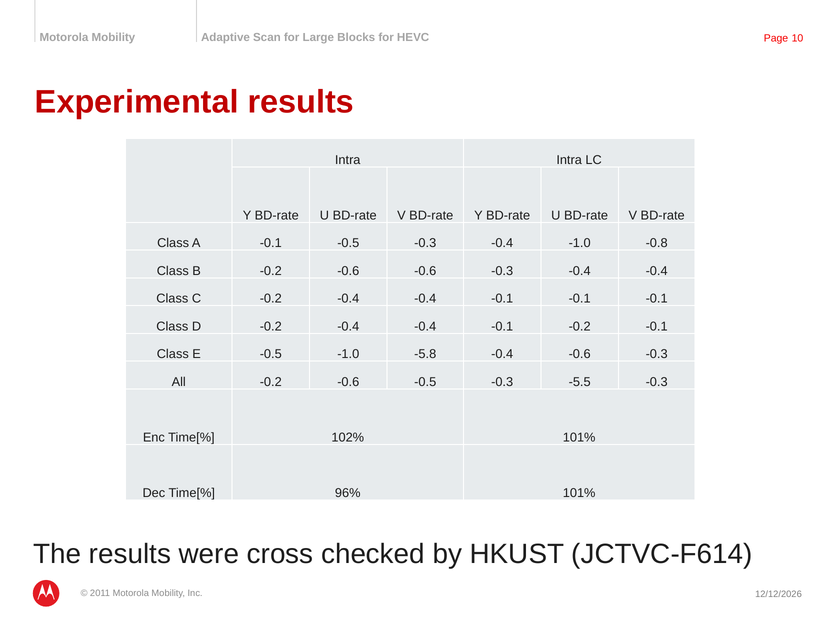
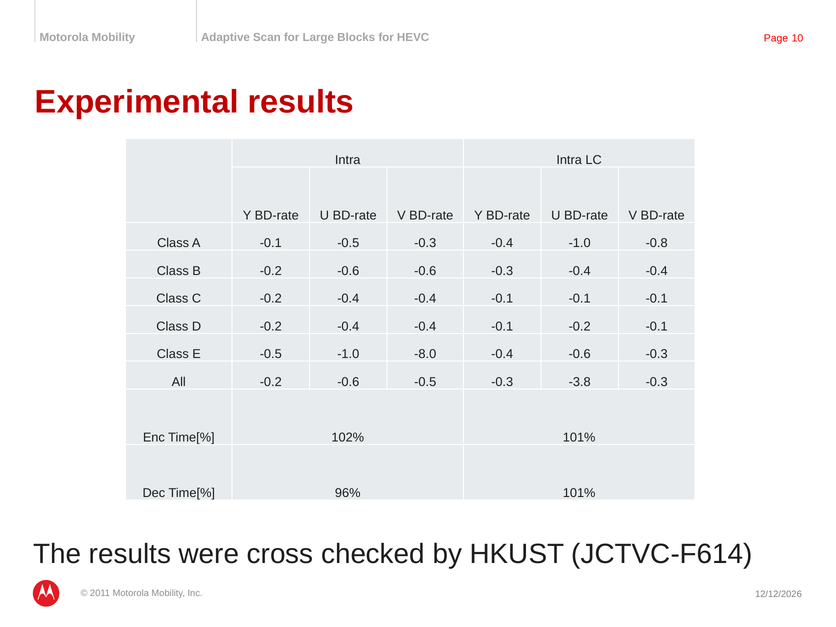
-5.8: -5.8 -> -8.0 (425, 354)
-5.5: -5.5 -> -3.8 (580, 382)
